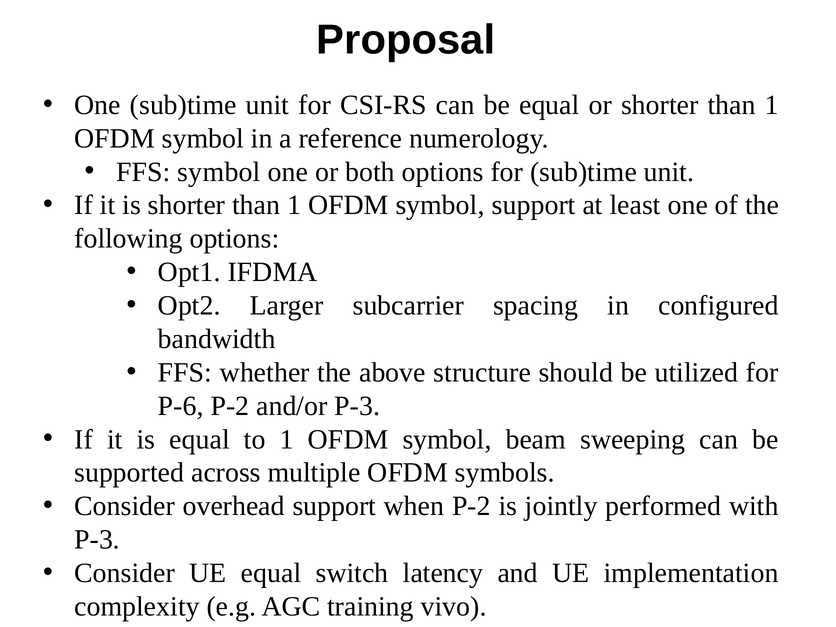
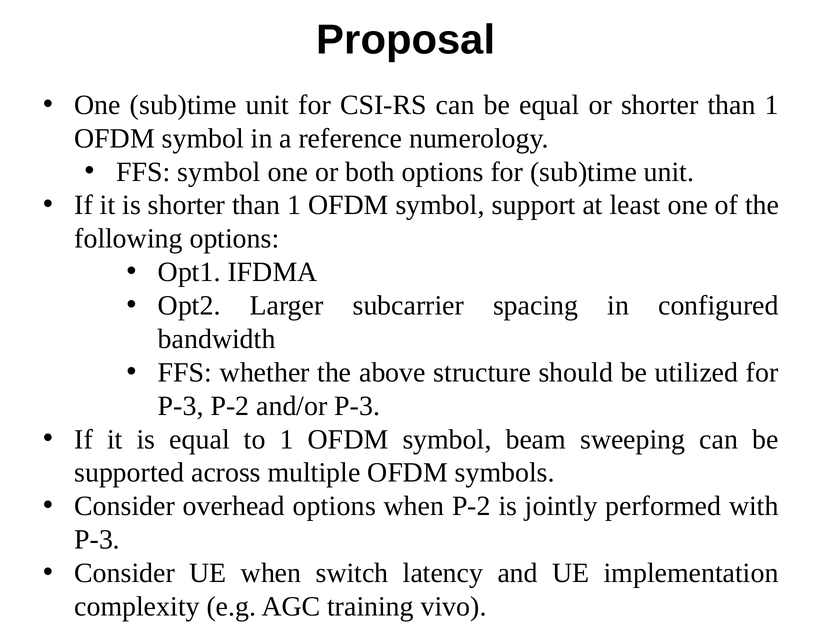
P-6: P-6 -> P-3 (181, 406)
overhead support: support -> options (334, 506)
UE equal: equal -> when (271, 573)
